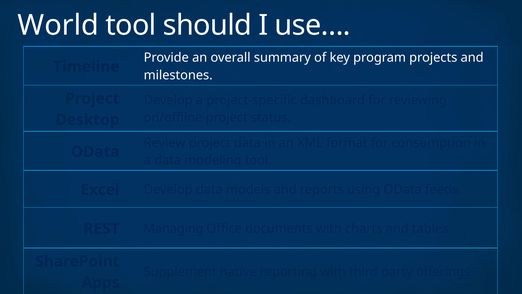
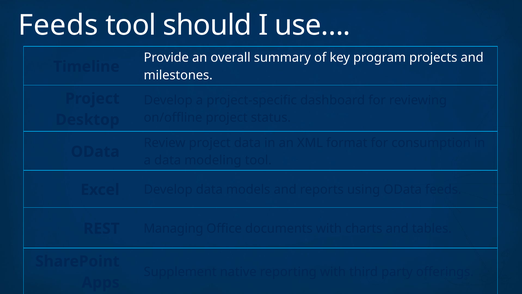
World: World -> Feeds (58, 25)
